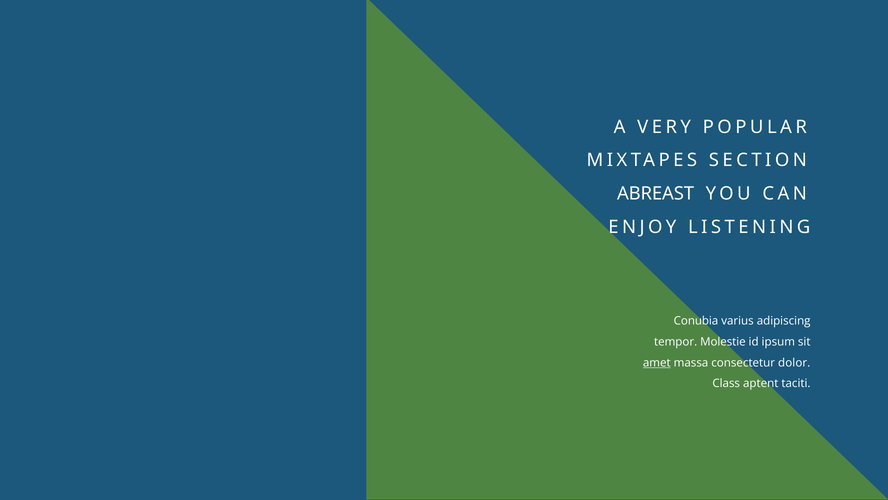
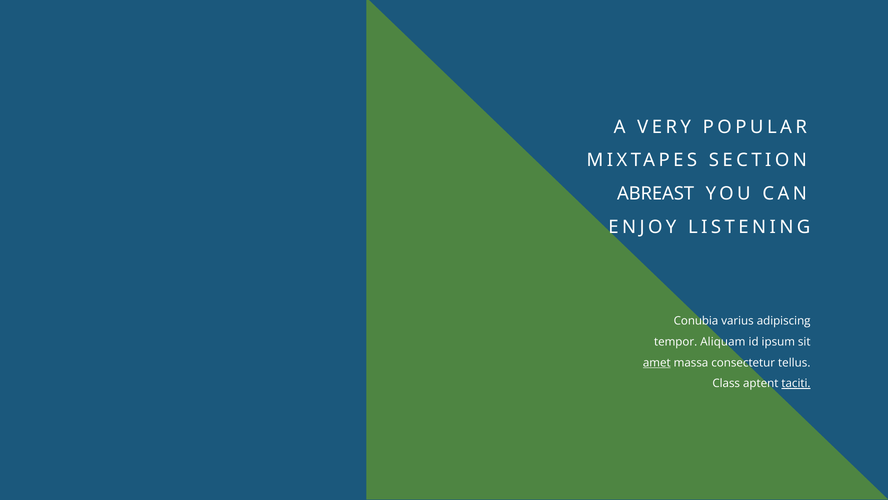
Molestie: Molestie -> Aliquam (723, 342)
dolor: dolor -> tellus (794, 362)
taciti underline: none -> present (796, 383)
